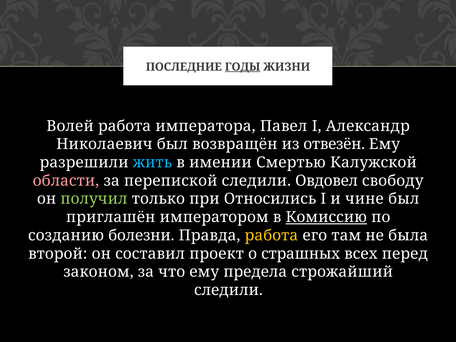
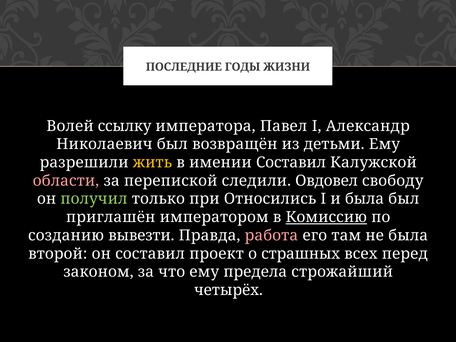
ГОДЫ underline: present -> none (243, 67)
Волей работа: работа -> ссылку (125, 126)
отвезён: отвезён -> детьми (334, 144)
жить colour: light blue -> yellow (152, 162)
имении Смертью: Смертью -> Составил (291, 162)
и чине: чине -> была (364, 199)
болезни: болезни -> вывезти (141, 235)
работа colour: yellow -> pink (271, 235)
следили: следили -> четырёх (228, 290)
